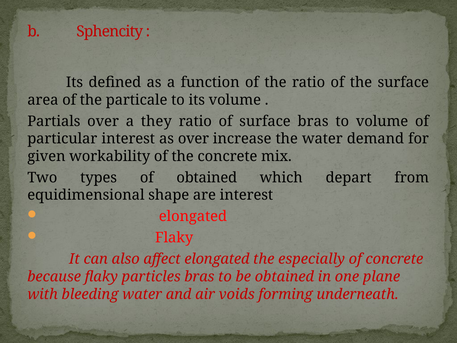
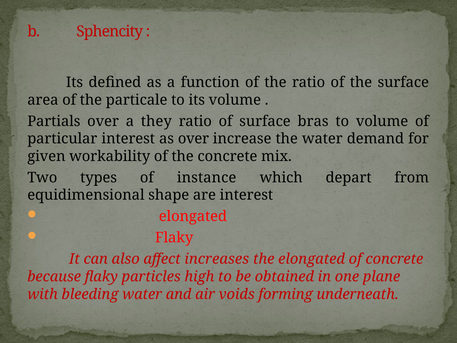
of obtained: obtained -> instance (207, 178)
affect elongated: elongated -> increases (217, 259)
the especially: especially -> elongated (312, 259)
particles bras: bras -> high (199, 276)
